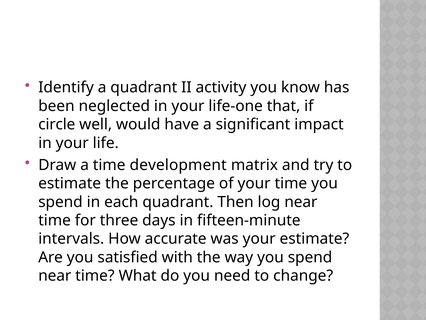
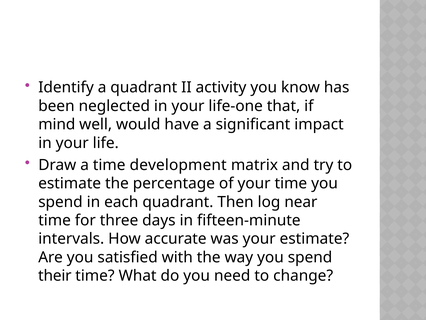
circle: circle -> mind (57, 124)
near: near -> their (55, 275)
